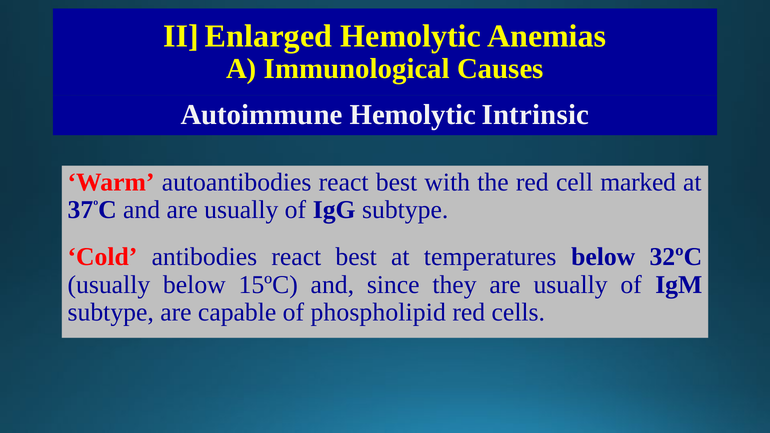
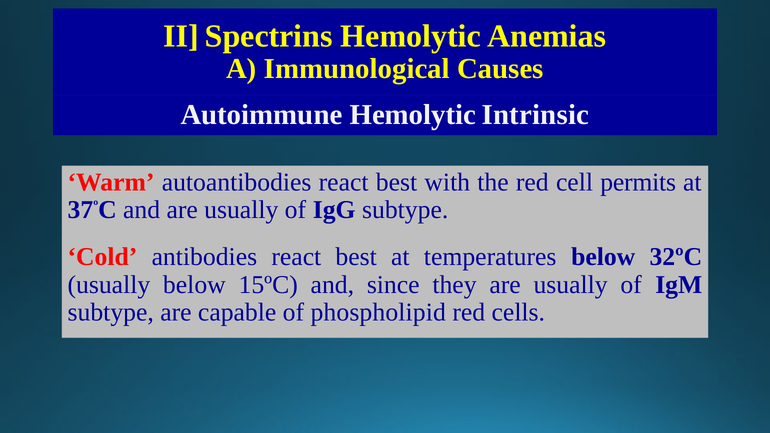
Enlarged: Enlarged -> Spectrins (269, 36)
marked: marked -> permits (638, 182)
